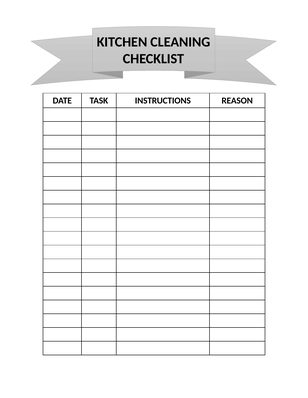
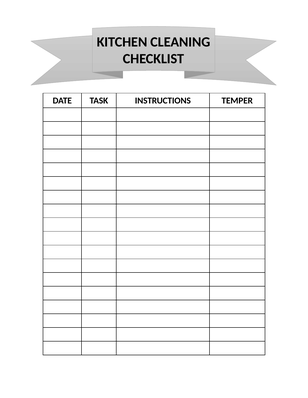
REASON: REASON -> TEMPER (237, 101)
